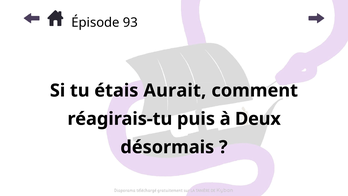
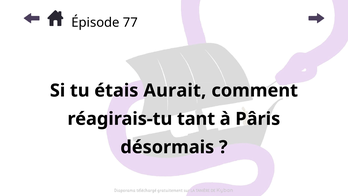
93: 93 -> 77 (130, 23)
puis: puis -> tant (196, 119)
Deux: Deux -> Pâris (258, 119)
